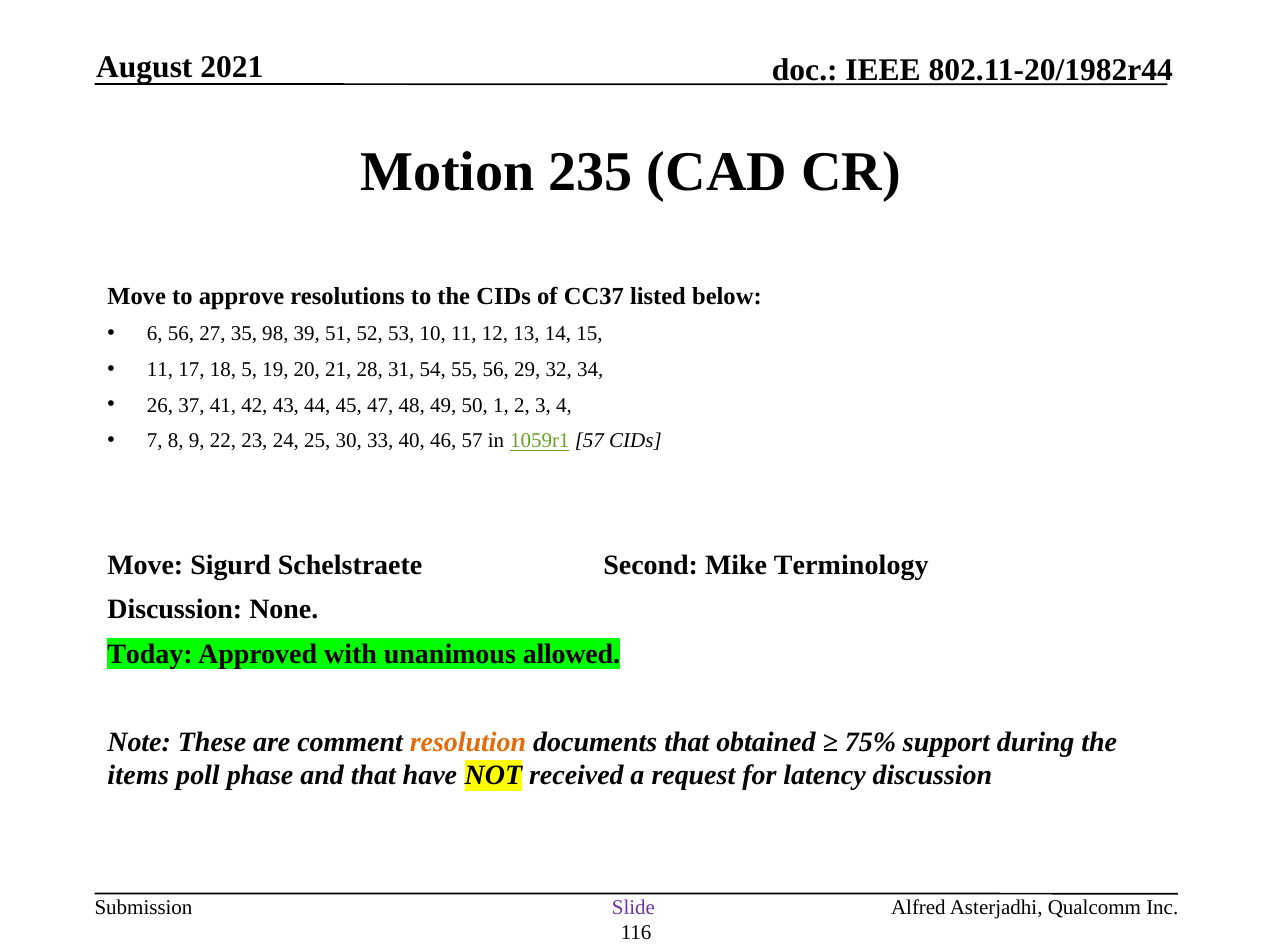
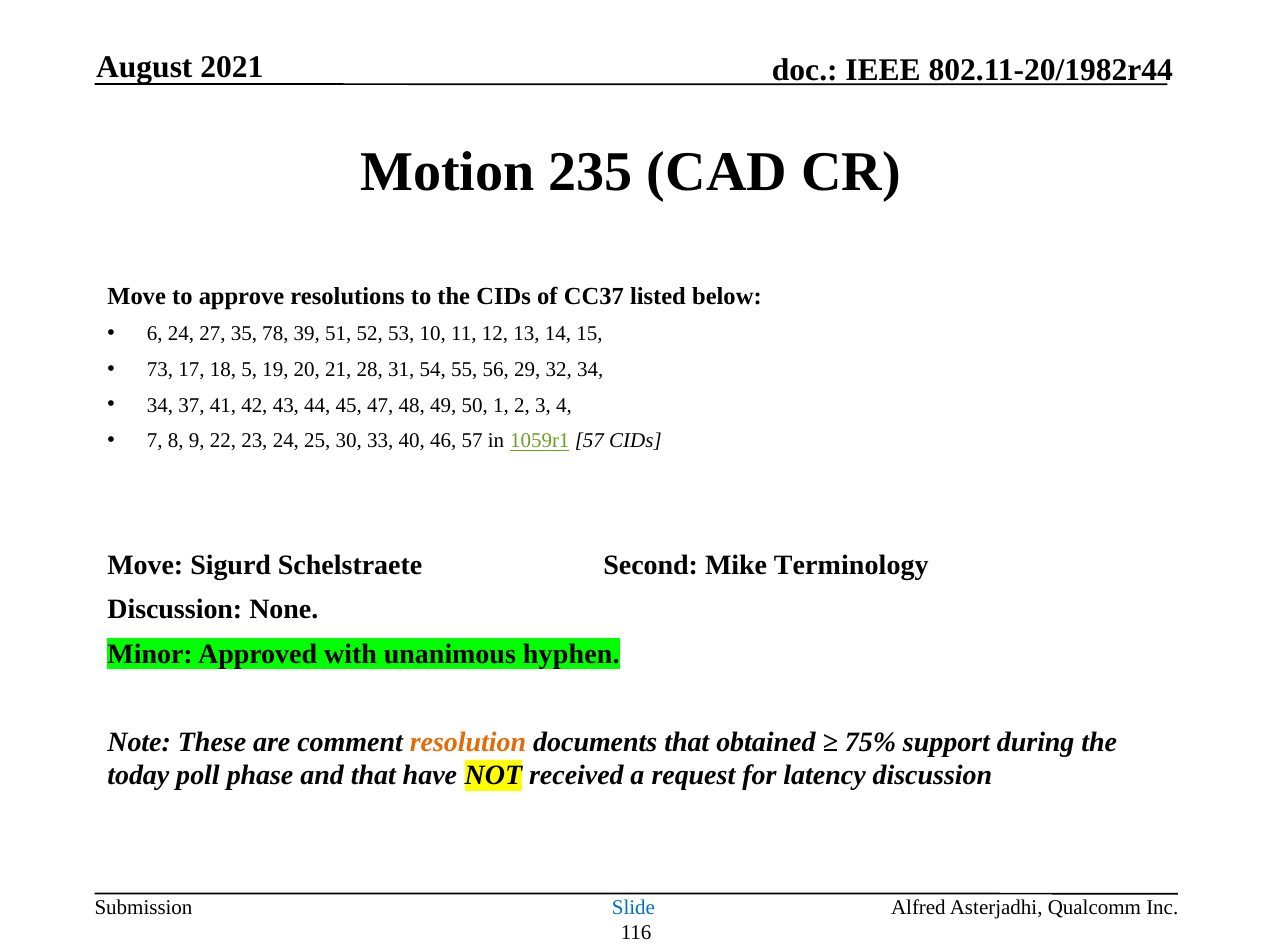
6 56: 56 -> 24 (181, 334)
98: 98 -> 78 (275, 334)
11: 11 -> 73 (160, 370)
26: 26 -> 34 (160, 405)
Today: Today -> Minor (150, 654)
allowed: allowed -> hyphen (571, 654)
items: items -> today (138, 776)
Slide colour: purple -> blue (633, 908)
